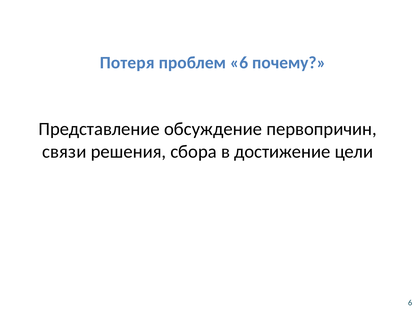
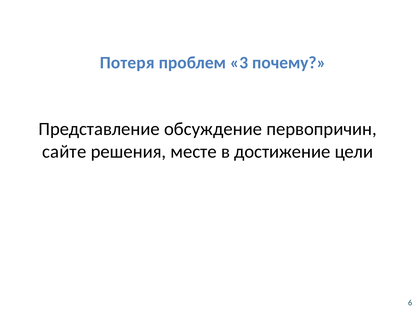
проблем 6: 6 -> 3 (239, 63)
связи: связи -> сайте (64, 151)
сбора: сбора -> месте (194, 151)
